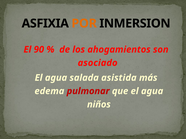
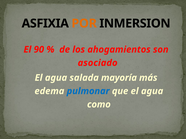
asistida: asistida -> mayoría (119, 78)
pulmonar colour: red -> blue (88, 91)
niños: niños -> como (99, 105)
